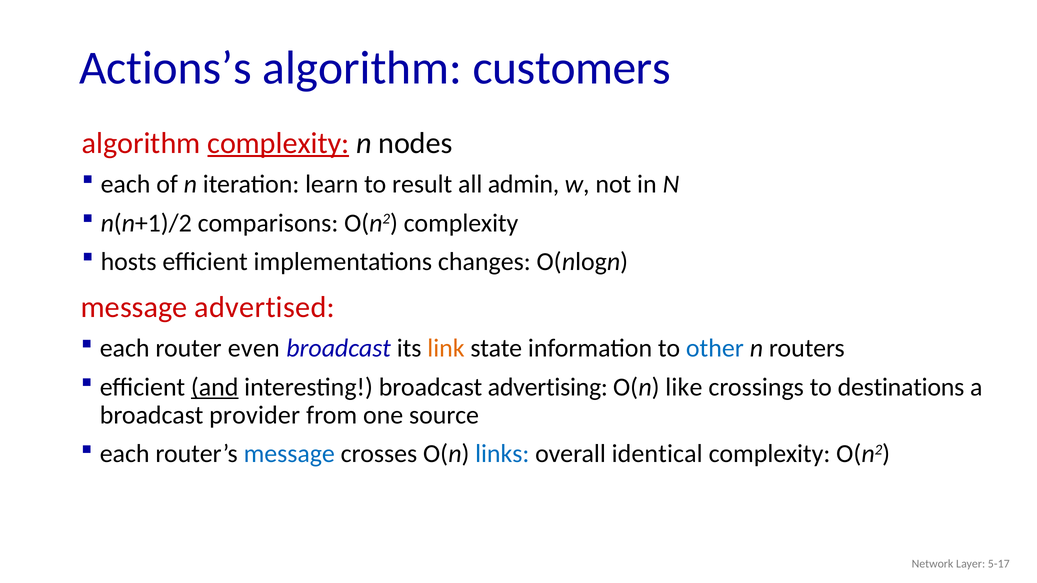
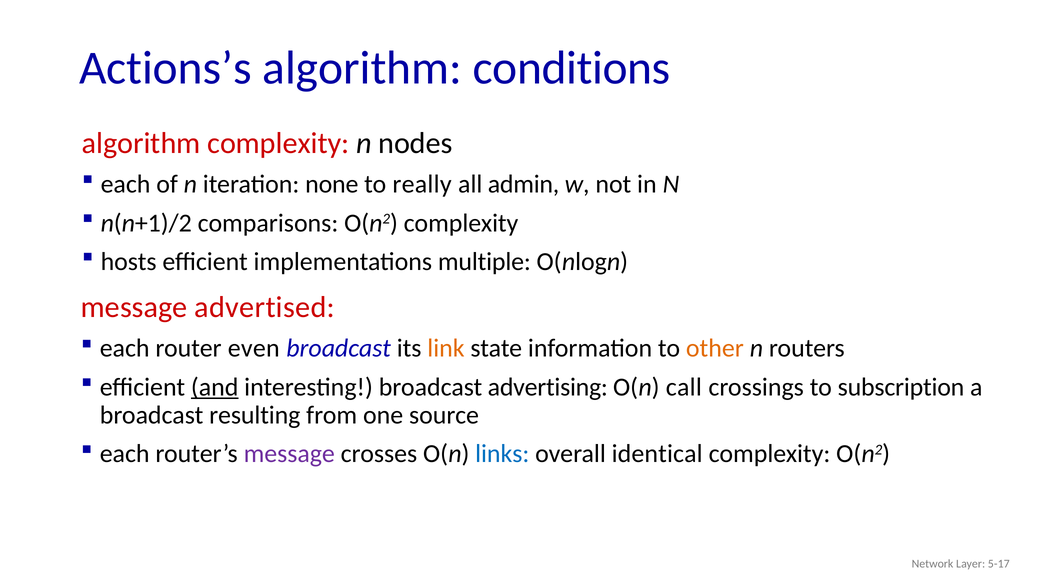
customers: customers -> conditions (572, 68)
complexity underline: present -> none (278, 143)
learn: learn -> none (332, 184)
result: result -> really (422, 184)
changes: changes -> multiple (484, 262)
other colour: blue -> orange (715, 348)
like: like -> call (684, 387)
destinations: destinations -> subscription (901, 387)
provider: provider -> resulting (255, 415)
message colour: blue -> purple (289, 454)
